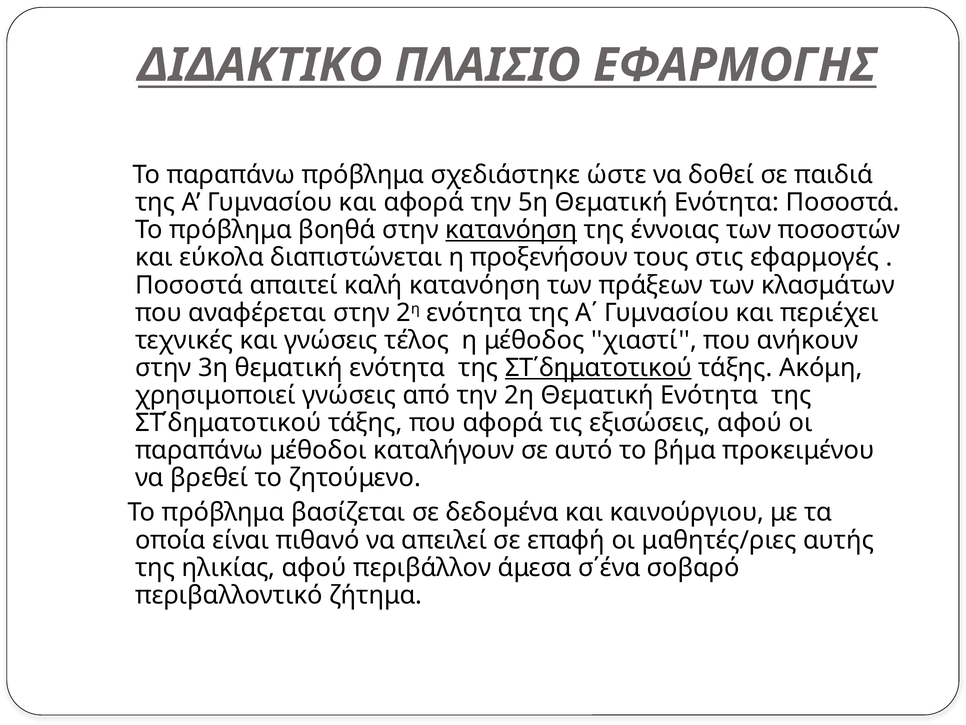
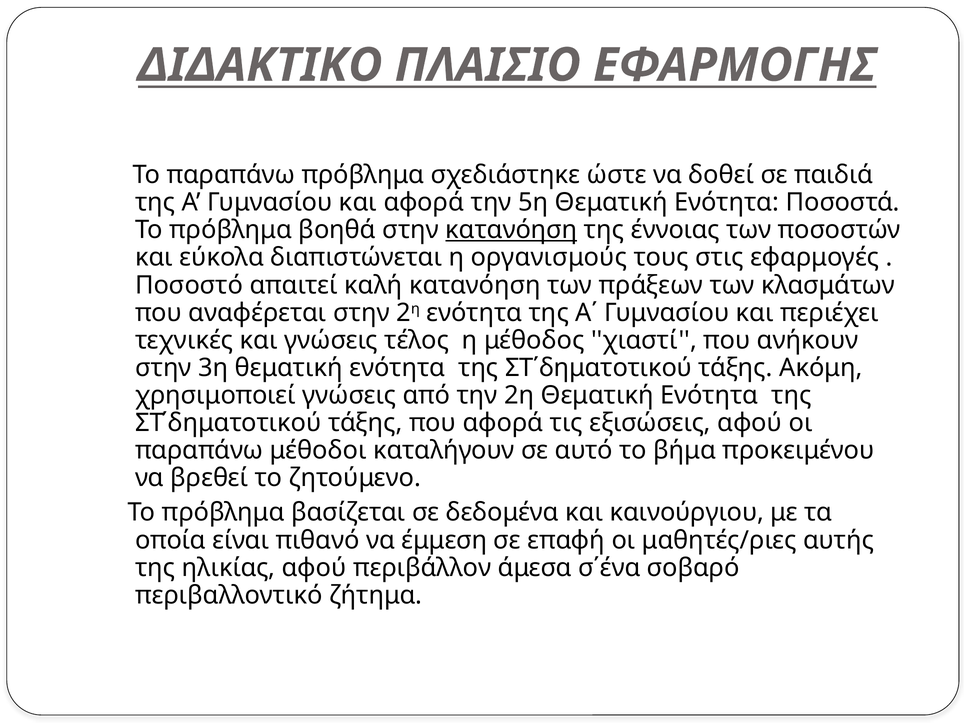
προξενήσουν: προξενήσουν -> οργανισμούς (549, 257)
Ποσοστά: Ποσοστά -> Ποσοστό (189, 285)
ΣΤ΄δηματοτικού underline: present -> none (599, 368)
απειλεί: απειλεί -> έμμεση (444, 540)
